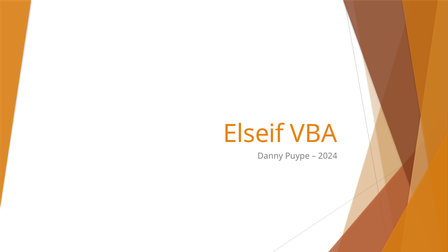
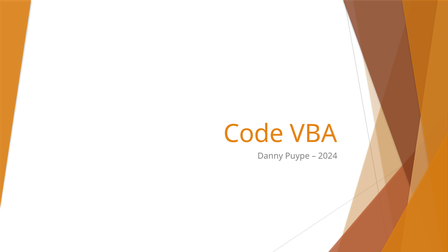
Elseif: Elseif -> Code (254, 134)
